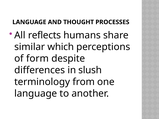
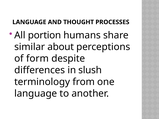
reflects: reflects -> portion (45, 35)
which: which -> about (61, 47)
